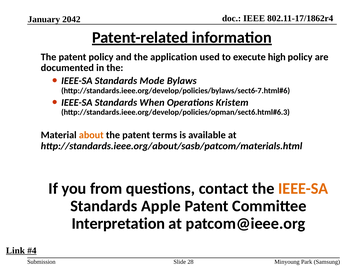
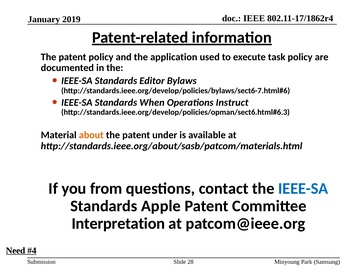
2042: 2042 -> 2019 (71, 19)
high: high -> task (277, 57)
Mode: Mode -> Editor (152, 81)
Kristem: Kristem -> Instruct (232, 102)
terms: terms -> under (165, 135)
IEEE-SA colour: orange -> blue (303, 189)
Link: Link -> Need (16, 251)
